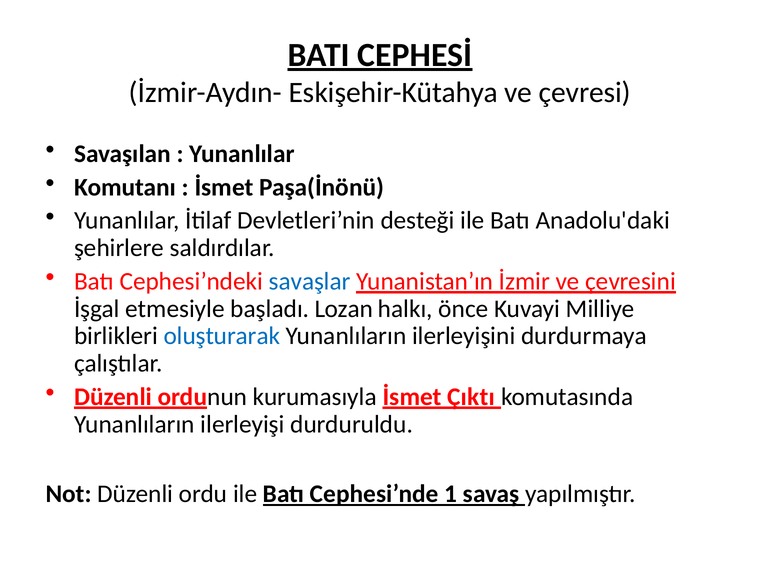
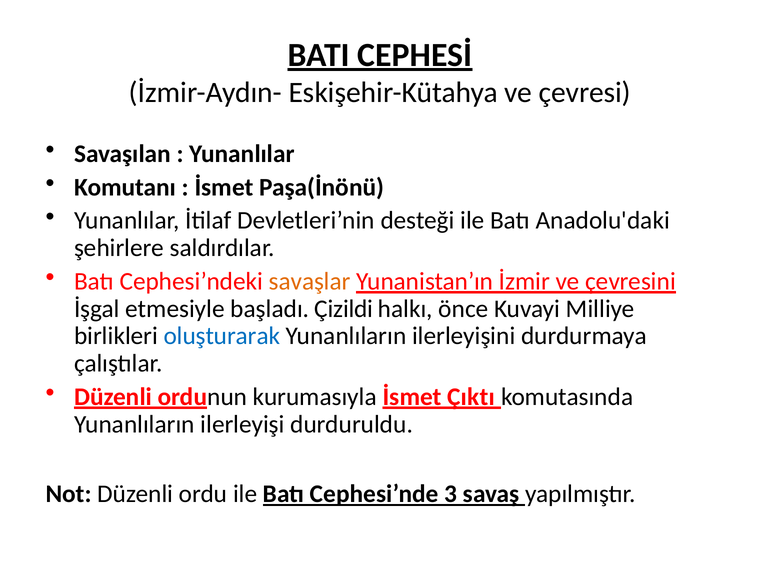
savaşlar colour: blue -> orange (310, 281)
Lozan: Lozan -> Çizildi (344, 309)
1: 1 -> 3 (451, 494)
